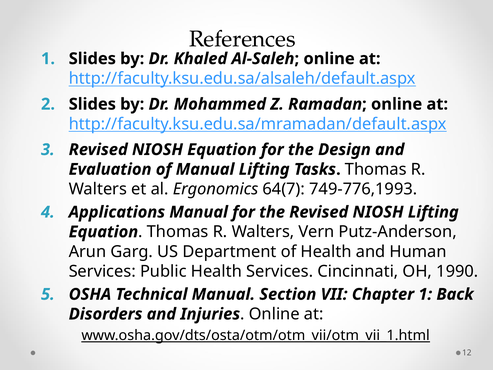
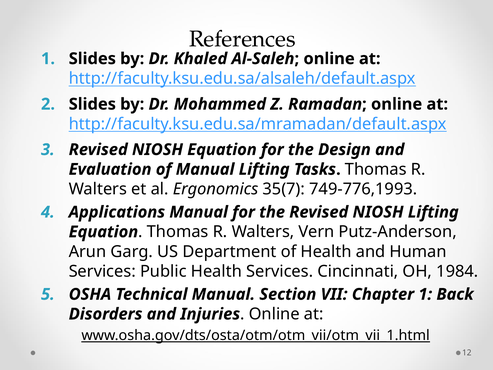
64(7: 64(7 -> 35(7 (284, 189)
1990: 1990 -> 1984 (457, 271)
